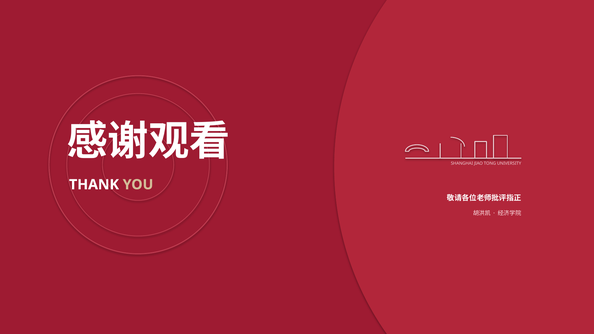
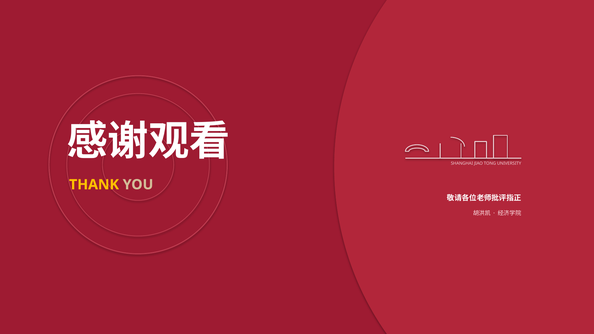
THANK colour: white -> yellow (94, 185)
